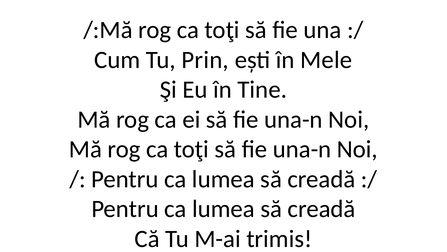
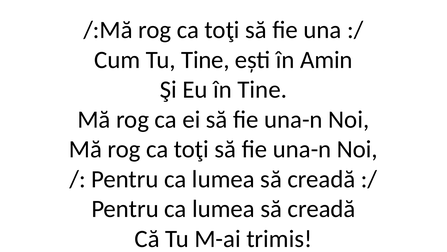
Tu Prin: Prin -> Tine (205, 60)
Mele: Mele -> Amin (326, 60)
